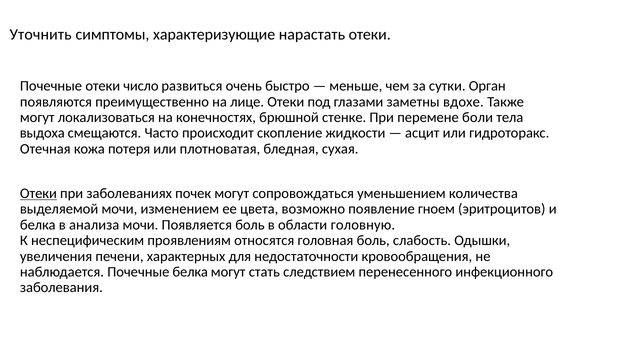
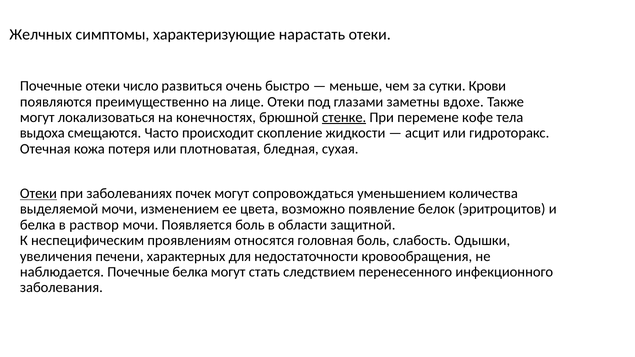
Уточнить: Уточнить -> Желчных (41, 34)
Орган: Орган -> Крови (487, 86)
стенке underline: none -> present (344, 117)
боли: боли -> кофе (478, 117)
гноем: гноем -> белок (436, 209)
анализа: анализа -> раствор (94, 225)
головную: головную -> защитной (363, 225)
